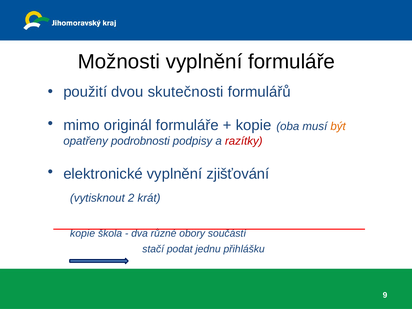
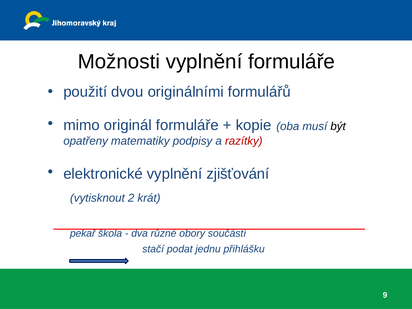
skutečnosti: skutečnosti -> originálními (186, 92)
být colour: orange -> black (338, 126)
podrobnosti: podrobnosti -> matematiky (140, 141)
kopie: kopie -> pekař (83, 234)
